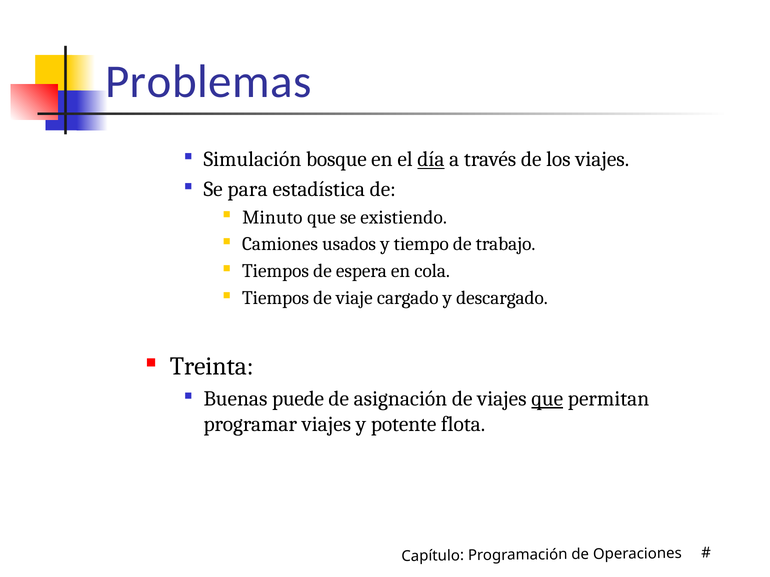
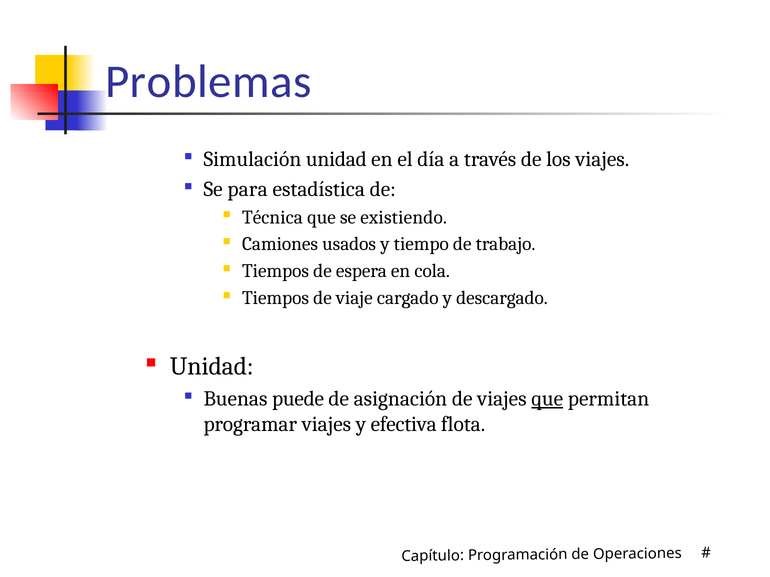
Simulación bosque: bosque -> unidad (336, 159)
día underline: present -> none (431, 159)
Minuto: Minuto -> Técnica (272, 217)
Treinta: Treinta -> Unidad (212, 367)
potente: potente -> efectiva (404, 425)
